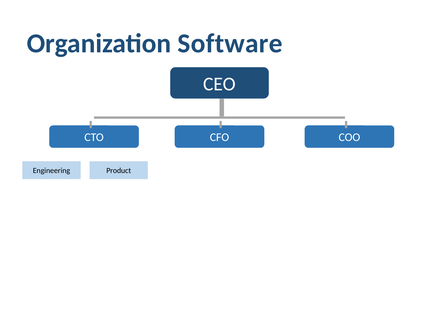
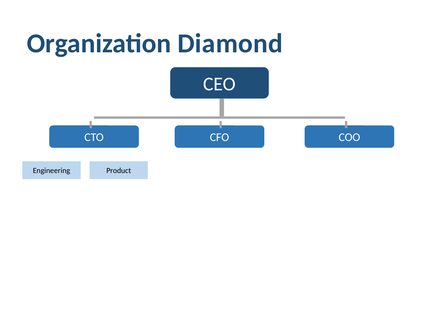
Software: Software -> Diamond (230, 43)
